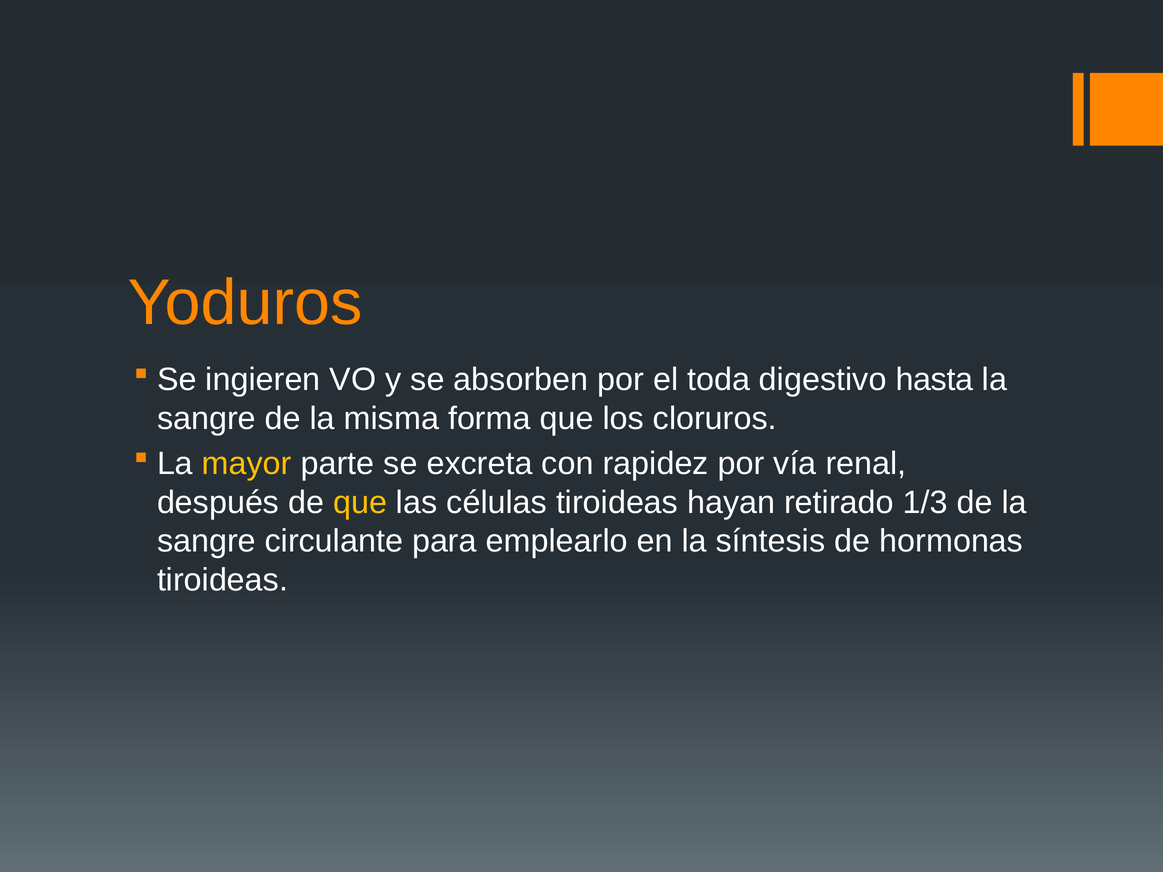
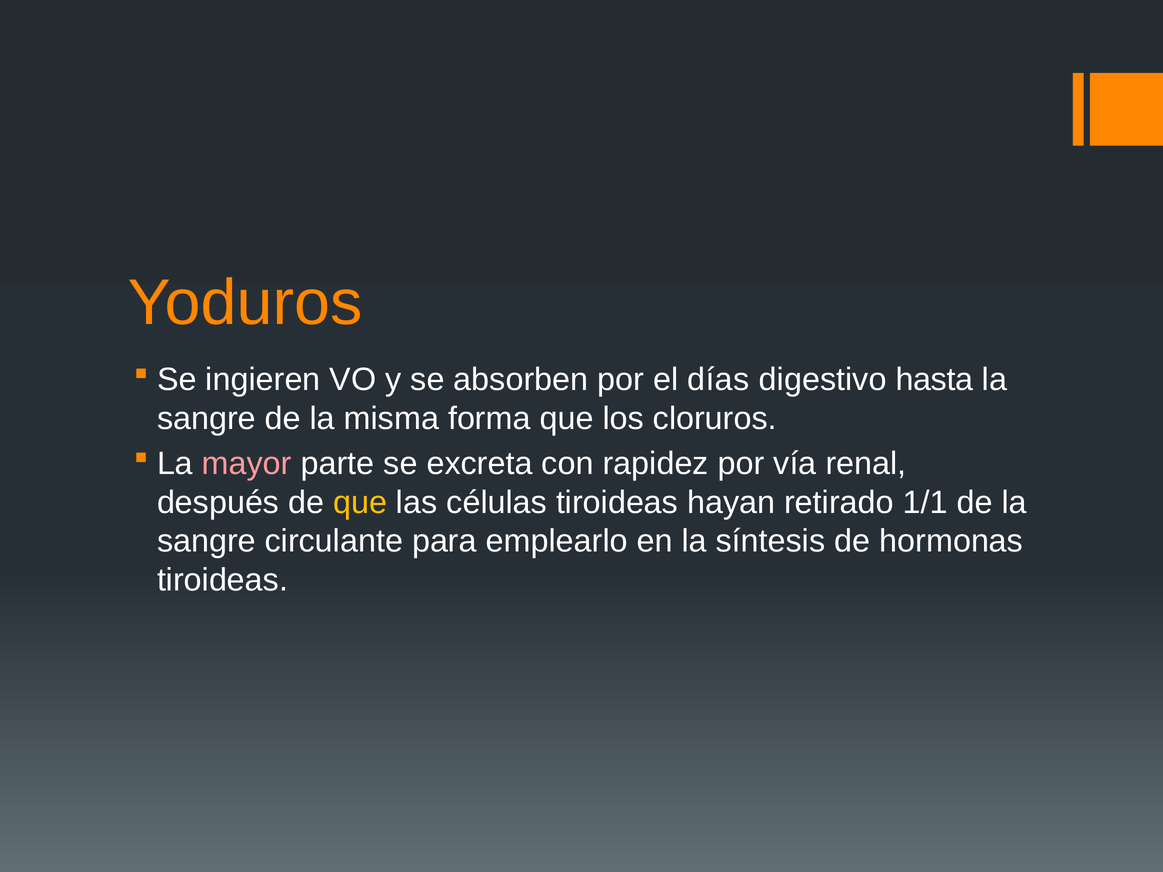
toda: toda -> días (718, 380)
mayor colour: yellow -> pink (247, 464)
1/3: 1/3 -> 1/1 (925, 503)
